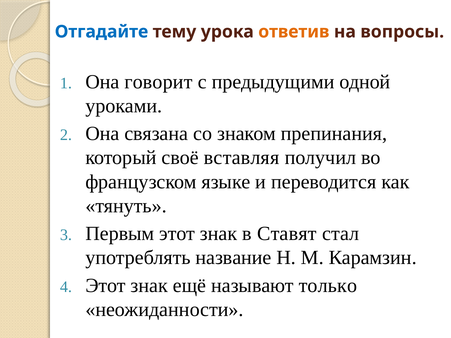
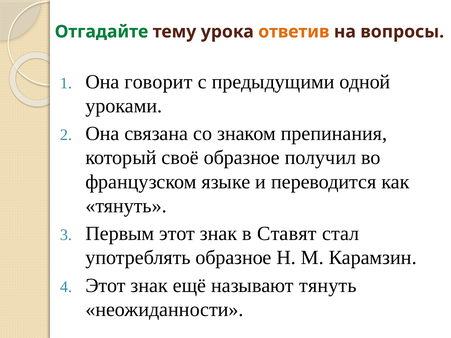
Отгадайте colour: blue -> green (101, 32)
своё вставляя: вставляя -> образное (242, 158)
употреблять название: название -> образное (234, 258)
называют только: только -> тянуть (328, 286)
